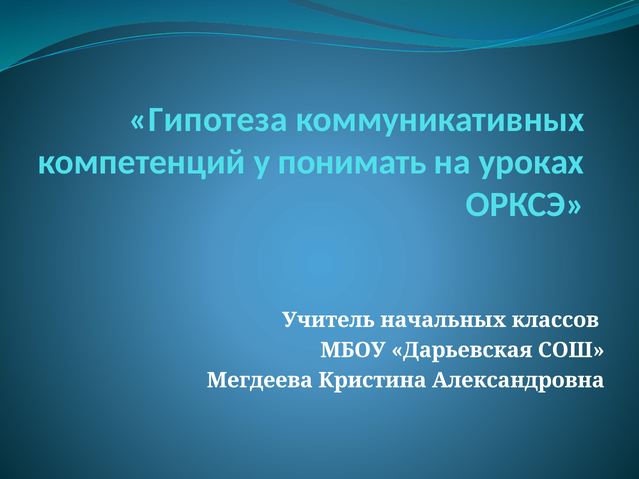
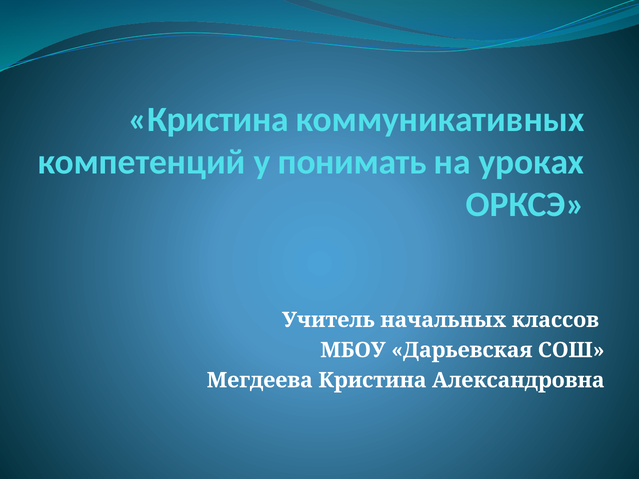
Гипотеза: Гипотеза -> Кристина (209, 120)
